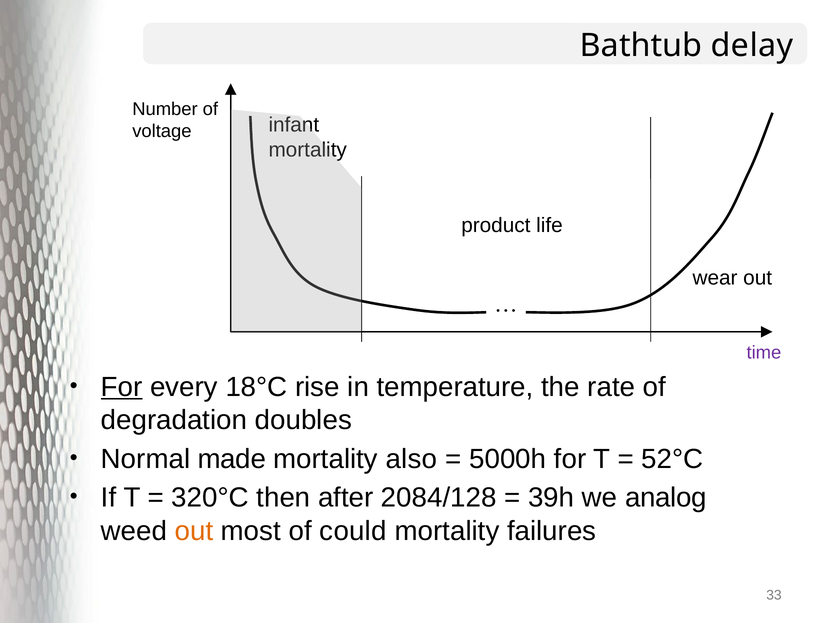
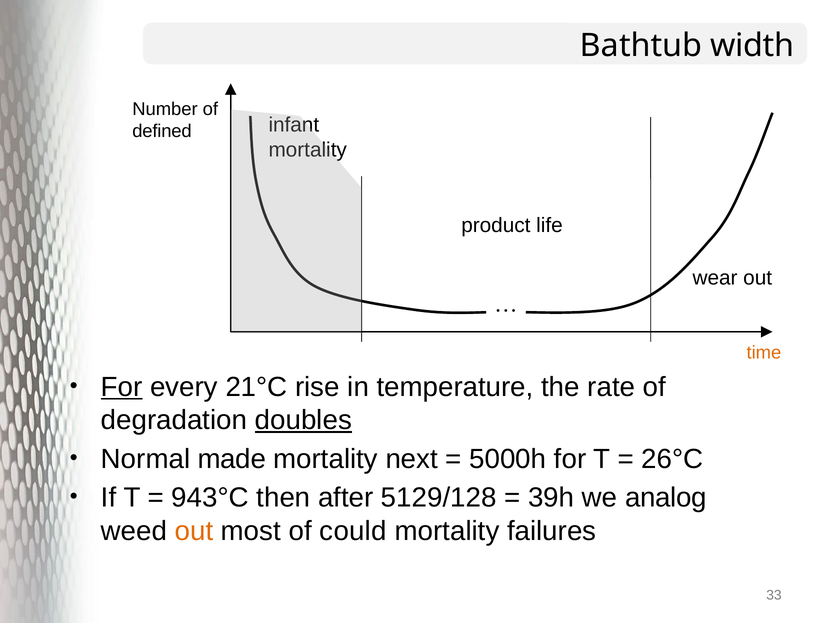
delay: delay -> width (752, 46)
voltage: voltage -> defined (162, 131)
time colour: purple -> orange (764, 353)
18°C: 18°C -> 21°C (256, 387)
doubles underline: none -> present (303, 420)
also: also -> next (412, 459)
52°C: 52°C -> 26°C (672, 459)
320°C: 320°C -> 943°C (210, 498)
2084/128: 2084/128 -> 5129/128 (439, 498)
